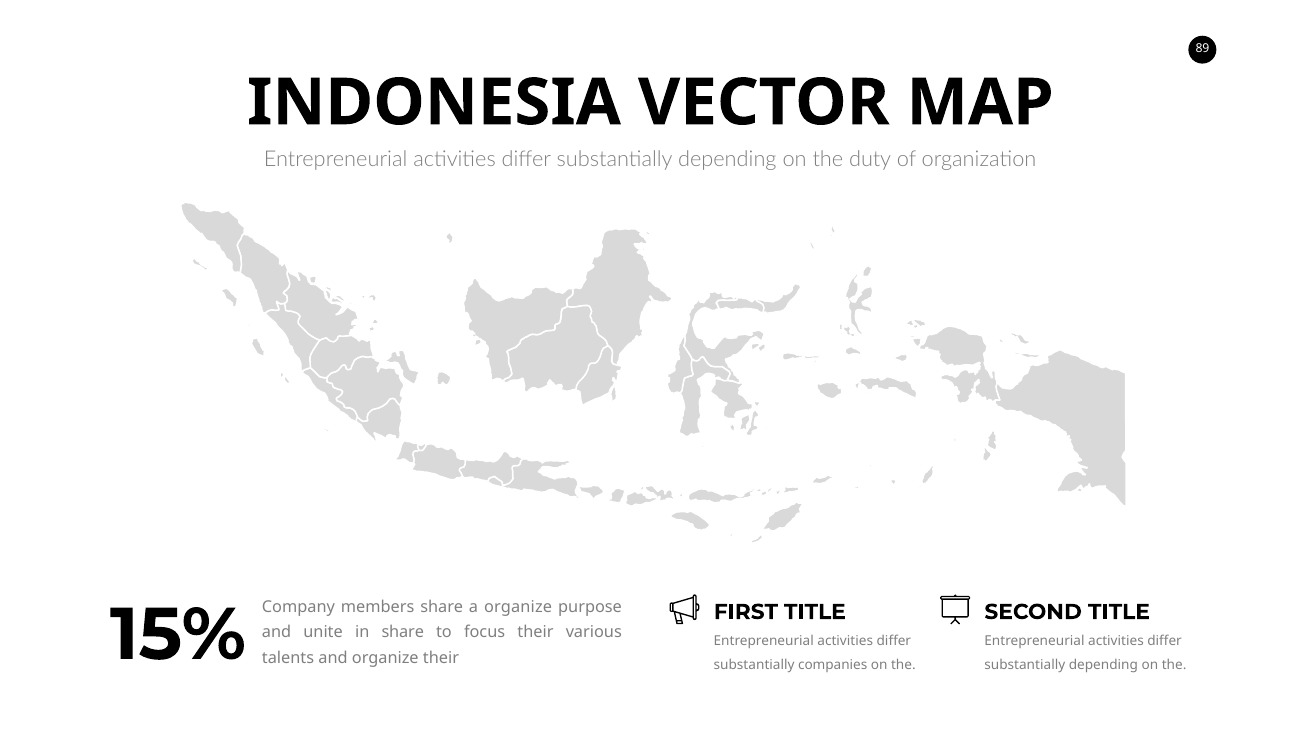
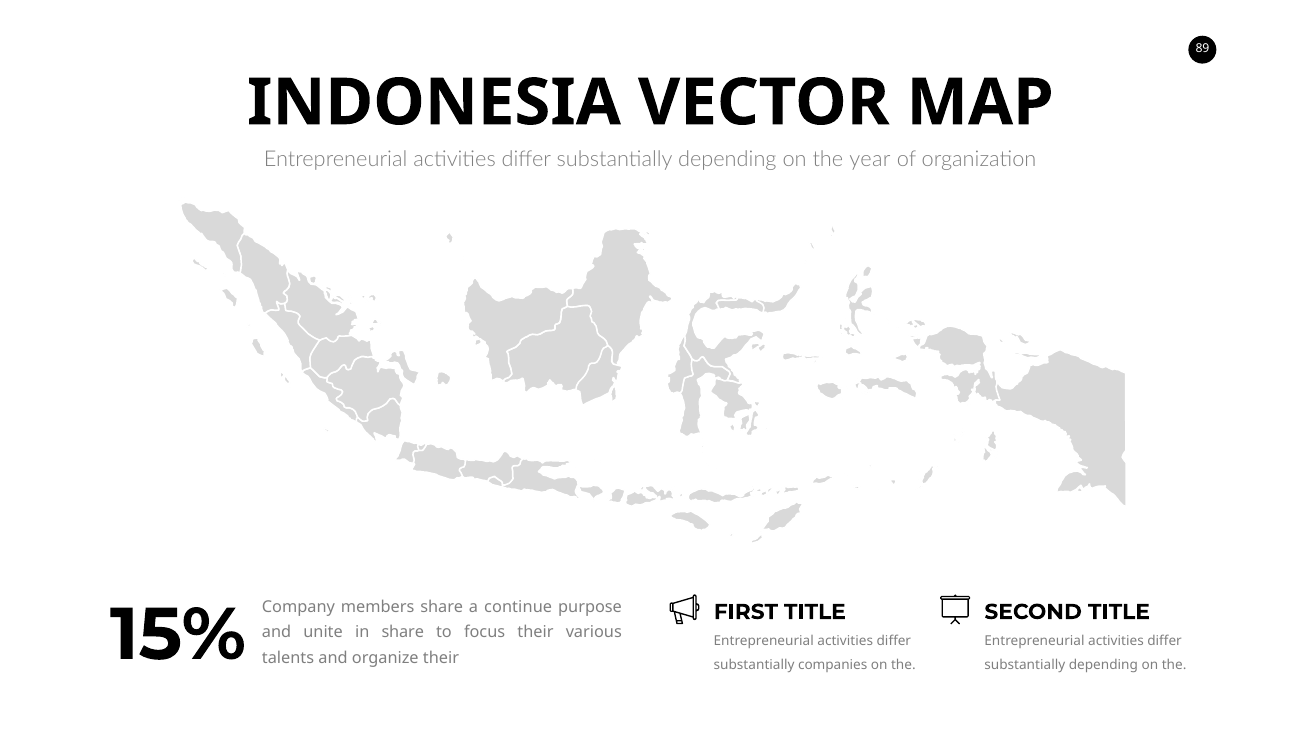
duty: duty -> year (870, 159)
a organize: organize -> continue (518, 607)
